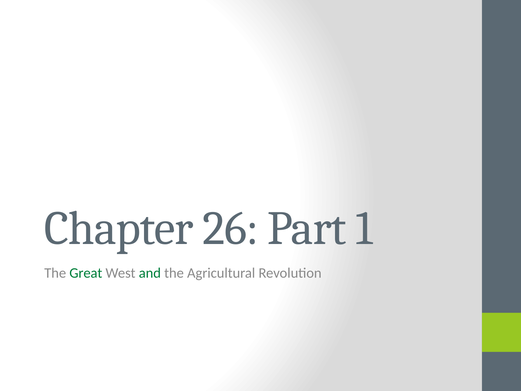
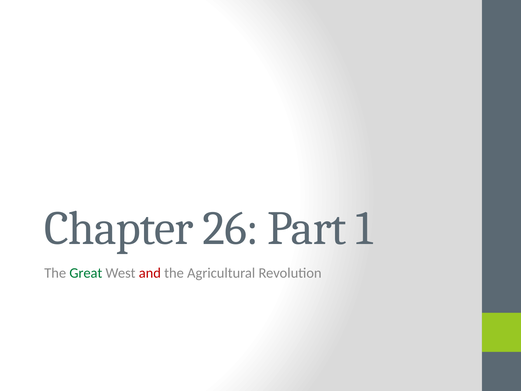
and colour: green -> red (150, 273)
